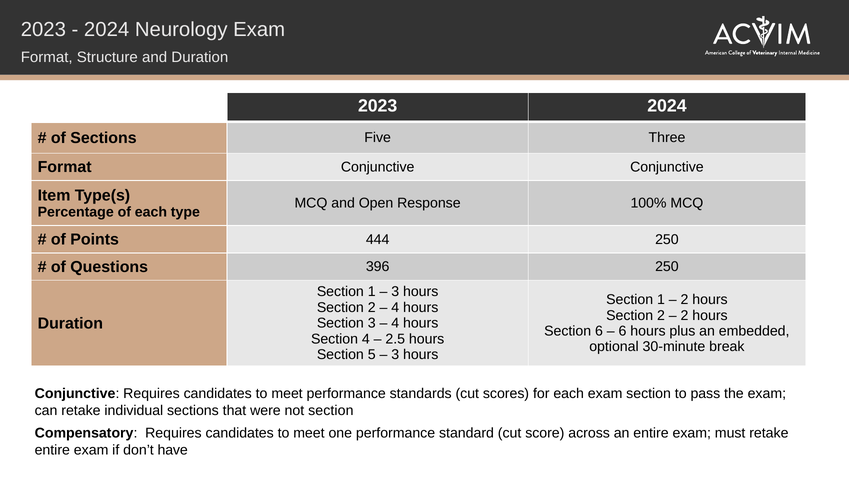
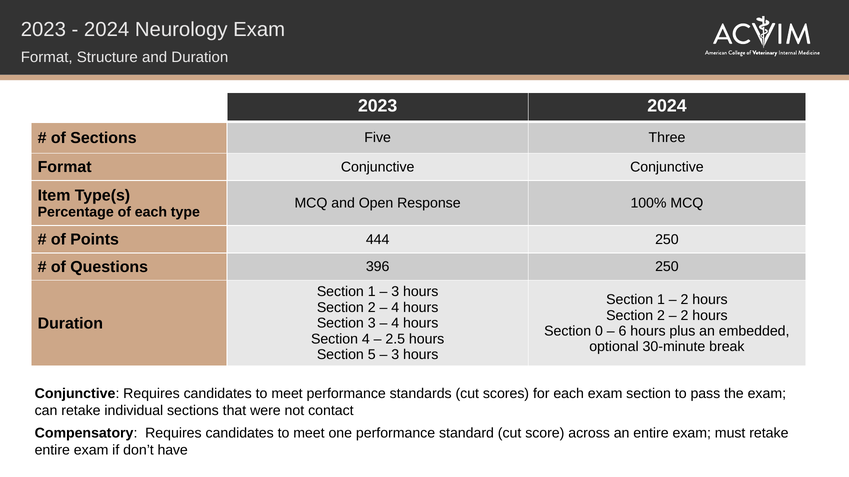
Section 6: 6 -> 0 (599, 331)
not section: section -> contact (331, 411)
